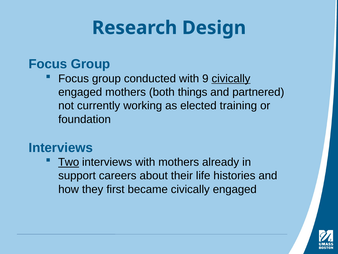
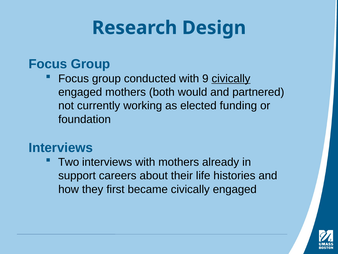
things: things -> would (193, 92)
training: training -> funding (238, 106)
Two underline: present -> none (69, 162)
